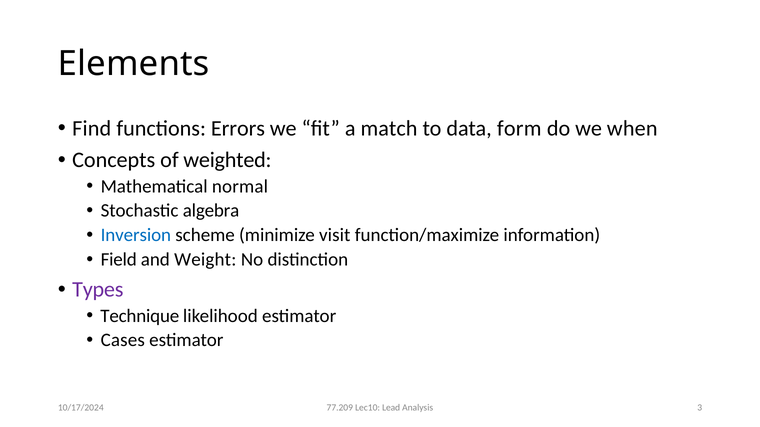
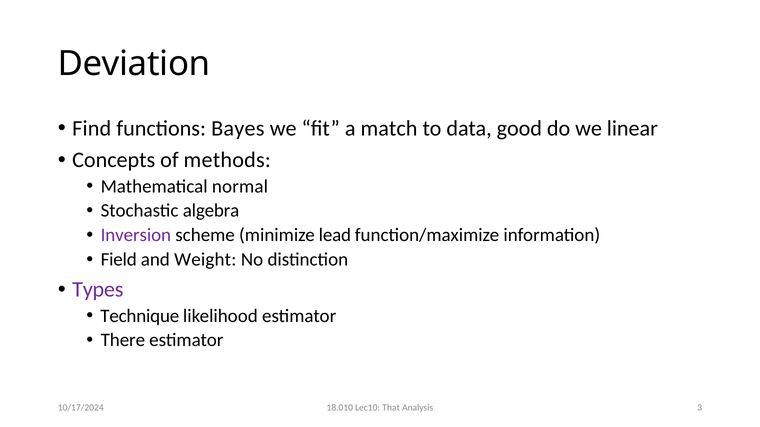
Elements: Elements -> Deviation (134, 64)
Errors: Errors -> Bayes (238, 128)
form: form -> good (519, 128)
when: when -> linear (632, 128)
weighted: weighted -> methods (227, 160)
Inversion colour: blue -> purple (136, 235)
visit: visit -> lead (335, 235)
Cases: Cases -> There (123, 341)
77.209: 77.209 -> 18.010 (340, 408)
Lead: Lead -> That (391, 408)
